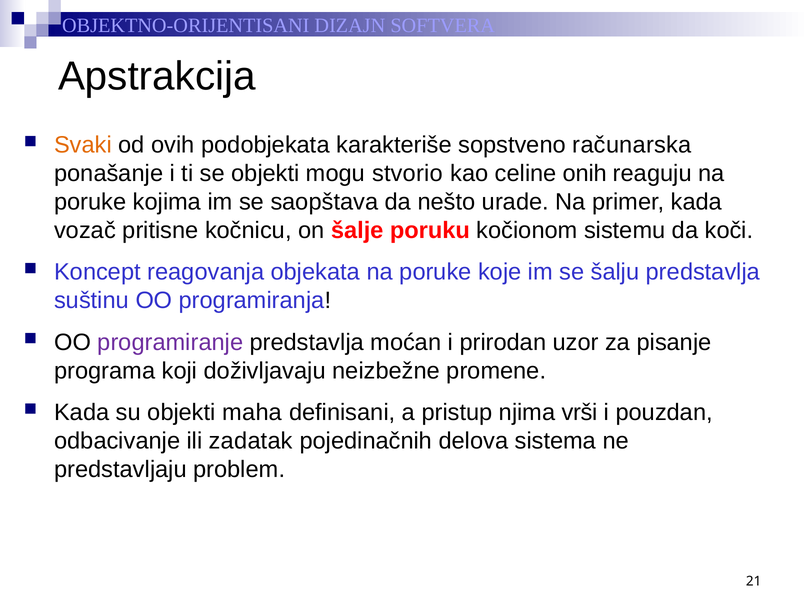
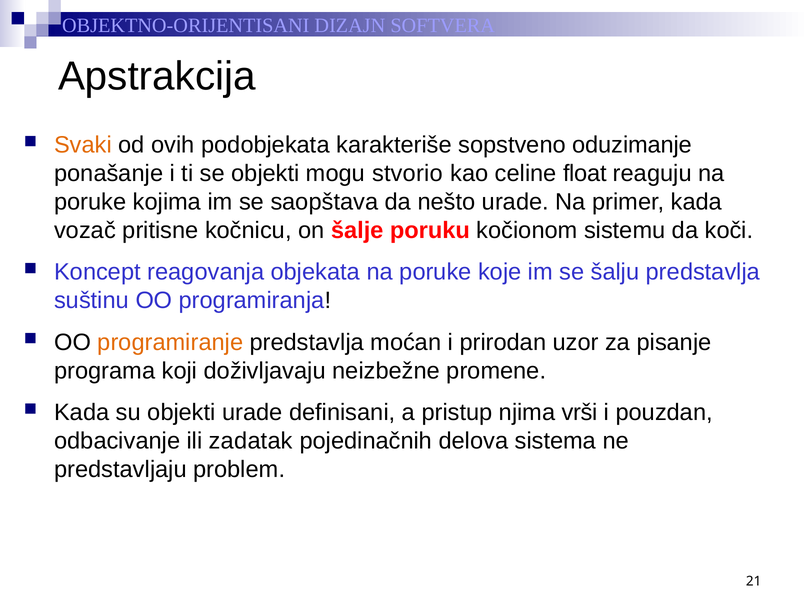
računarska: računarska -> oduzimanje (632, 145)
onih: onih -> float (585, 173)
programiranje colour: purple -> orange (170, 342)
objekti maha: maha -> urade (252, 412)
